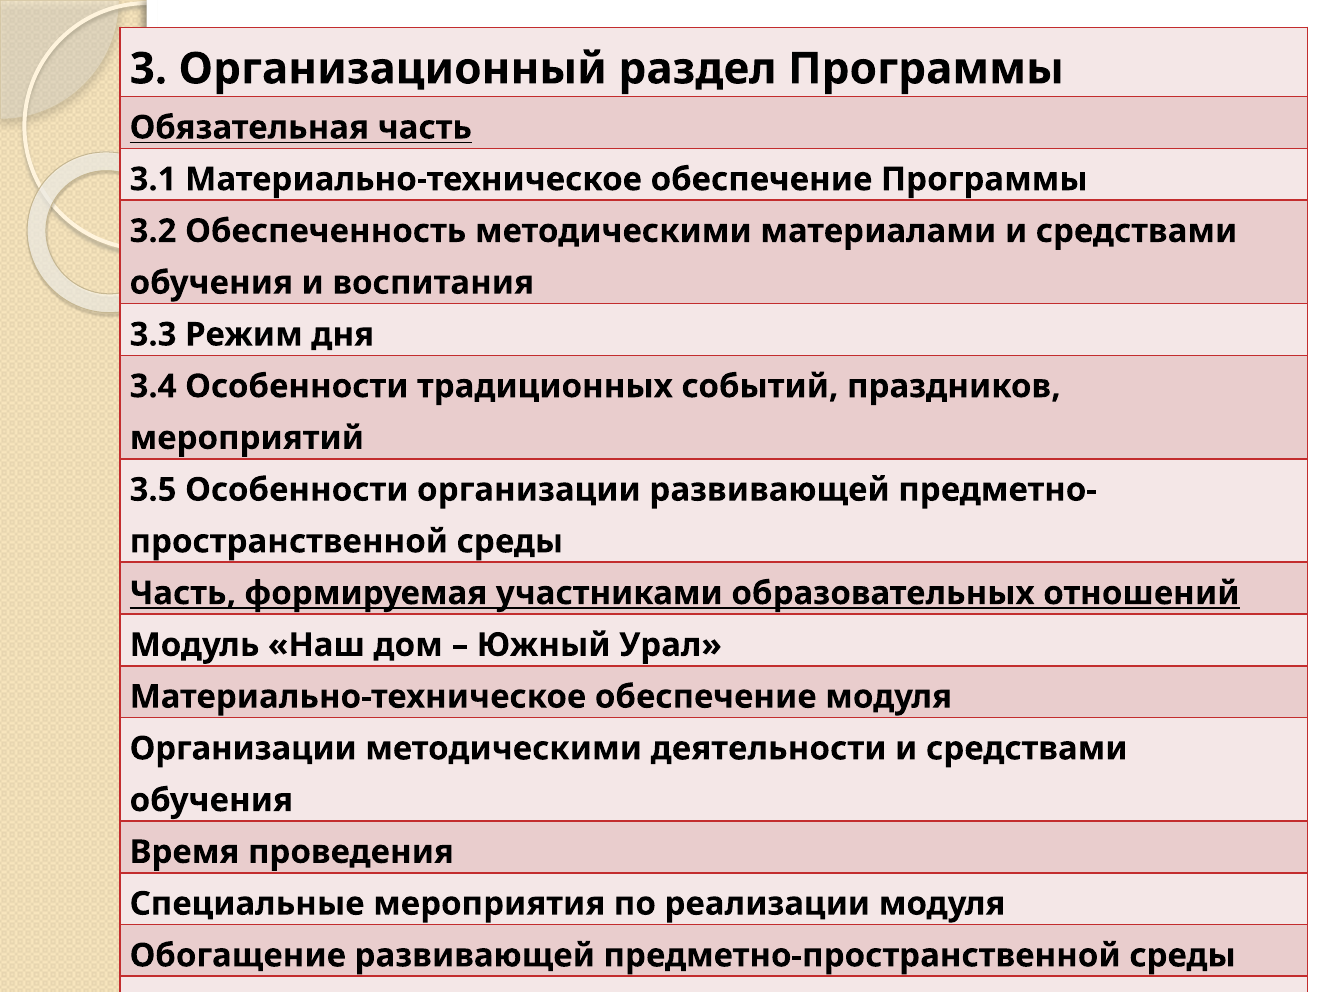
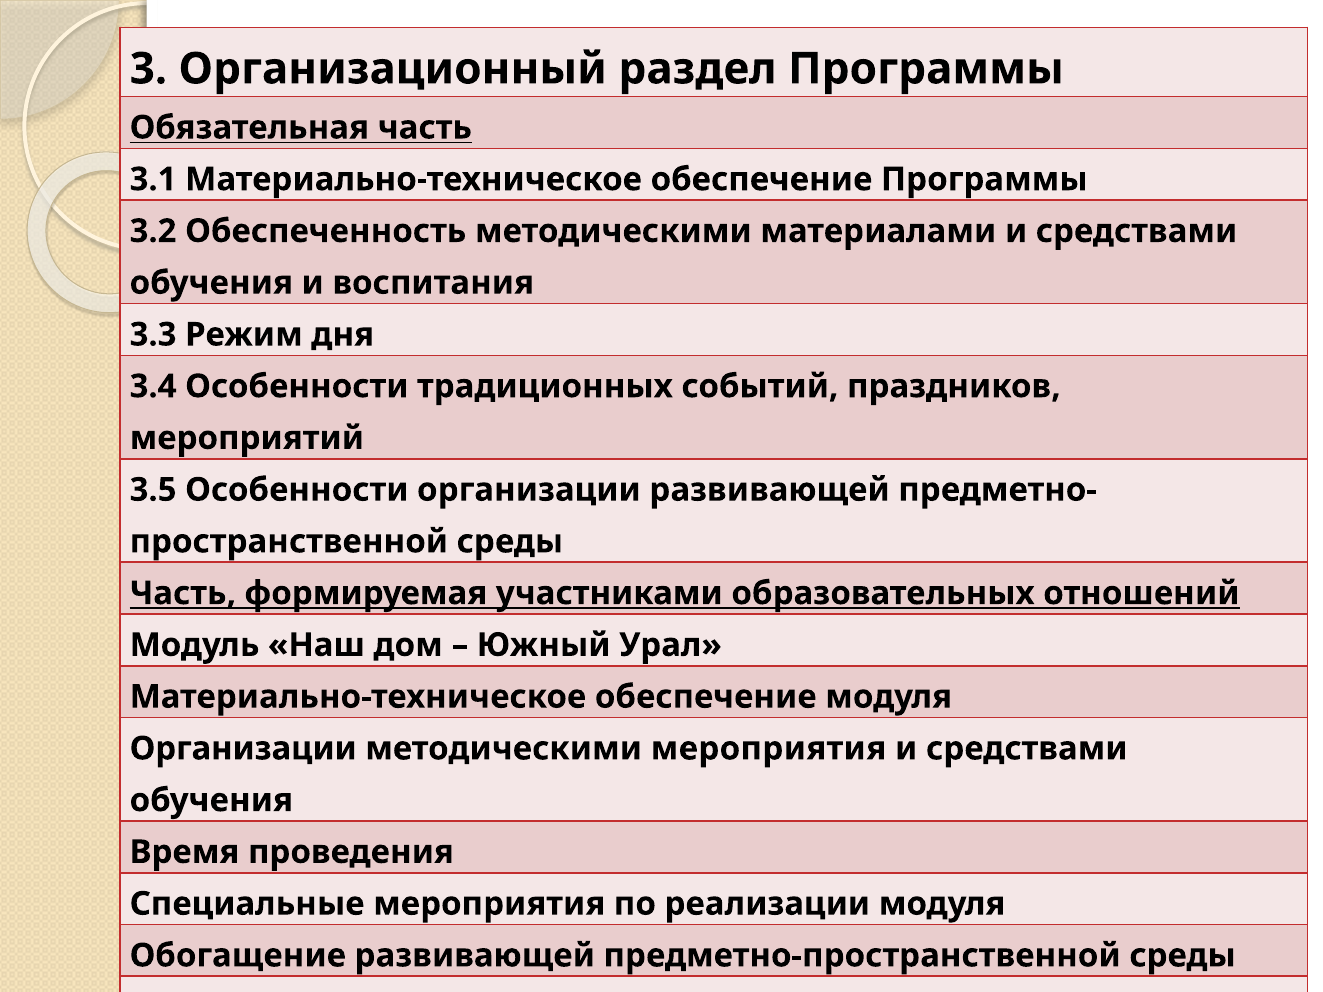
методическими деятельности: деятельности -> мероприятия (768, 749)
